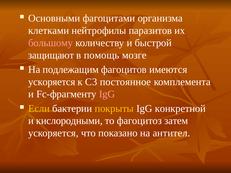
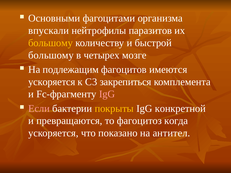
клетками: клетками -> впускали (49, 31)
большому colour: pink -> yellow (51, 43)
защищают: защищают -> большому (51, 55)
помощь: помощь -> четырех (102, 55)
постоянное: постоянное -> закрепиться (126, 82)
Если colour: yellow -> pink (39, 109)
кислородными: кислородными -> превращаются (69, 121)
затем: затем -> когда (176, 121)
